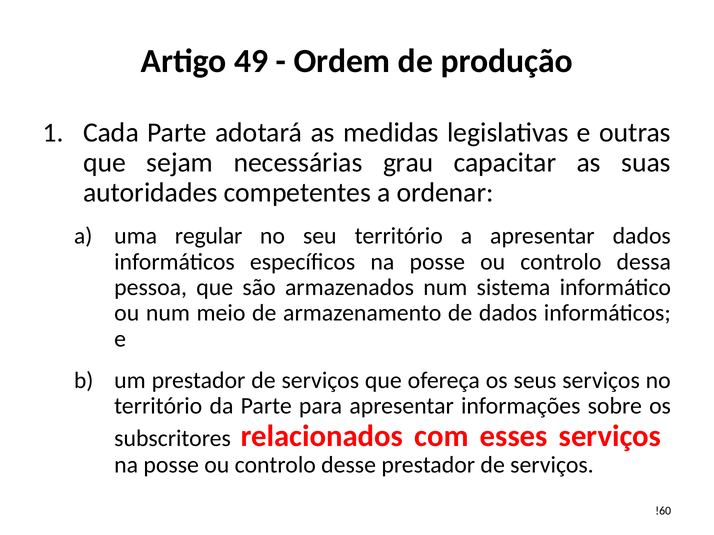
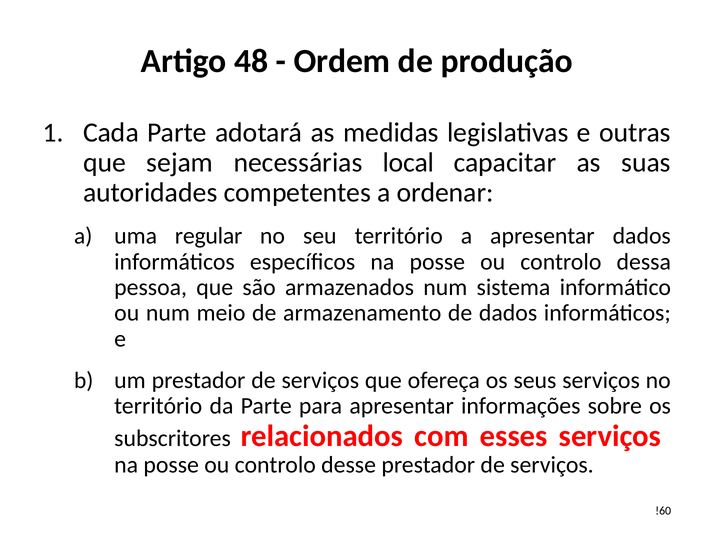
49: 49 -> 48 (251, 61)
grau: grau -> local (408, 163)
